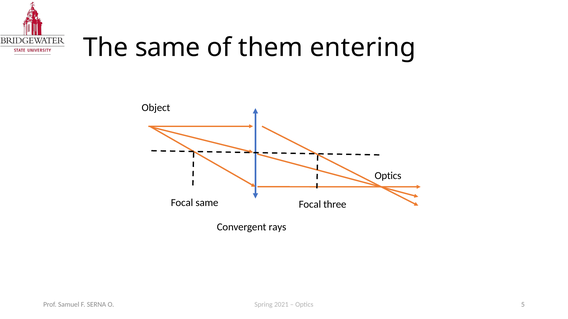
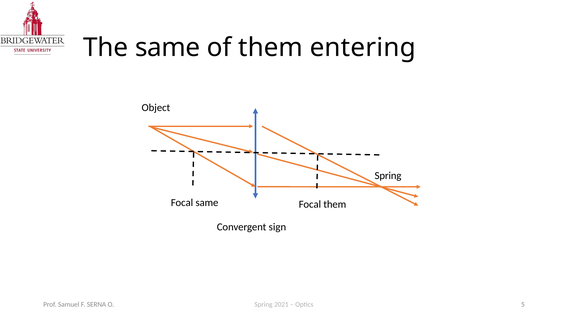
Optics: Optics -> Spring (388, 176)
Focal three: three -> them (335, 205)
rays: rays -> sign (277, 227)
